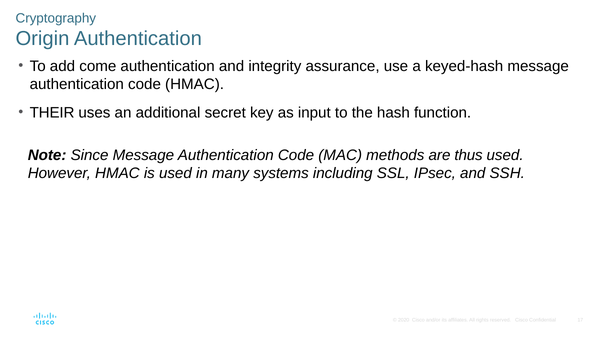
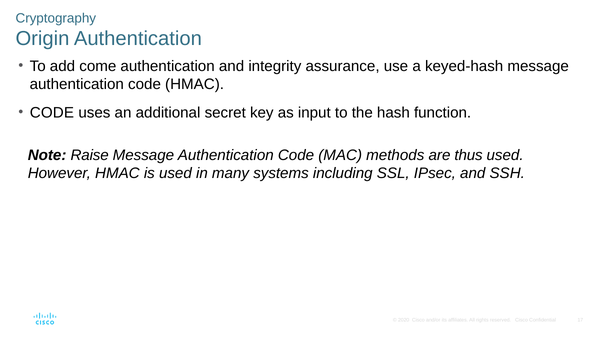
THEIR: THEIR -> CODE (52, 113)
Since: Since -> Raise (90, 155)
